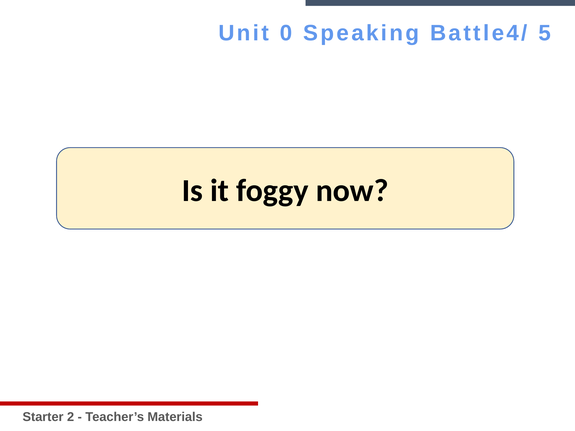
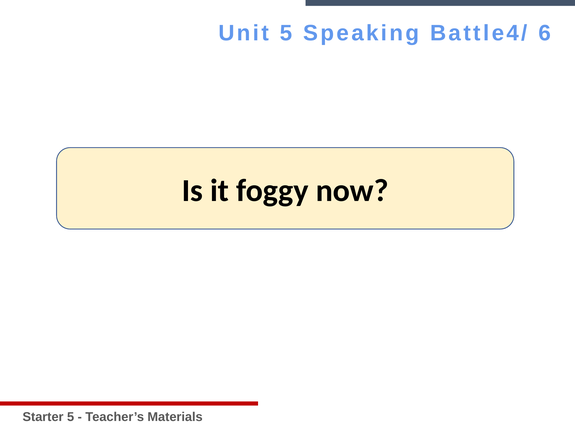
Unit 0: 0 -> 5 (286, 33)
5: 5 -> 6 (545, 33)
Starter 2: 2 -> 5 (71, 417)
